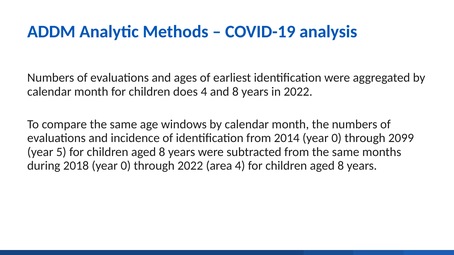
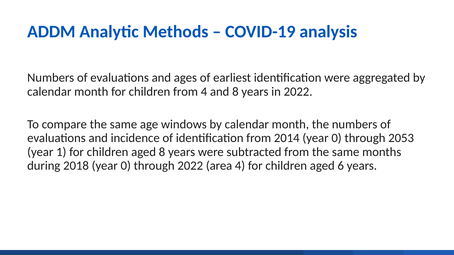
children does: does -> from (186, 92)
2099: 2099 -> 2053 (401, 138)
5: 5 -> 1 (61, 152)
8: 8 -> 6 (341, 166)
